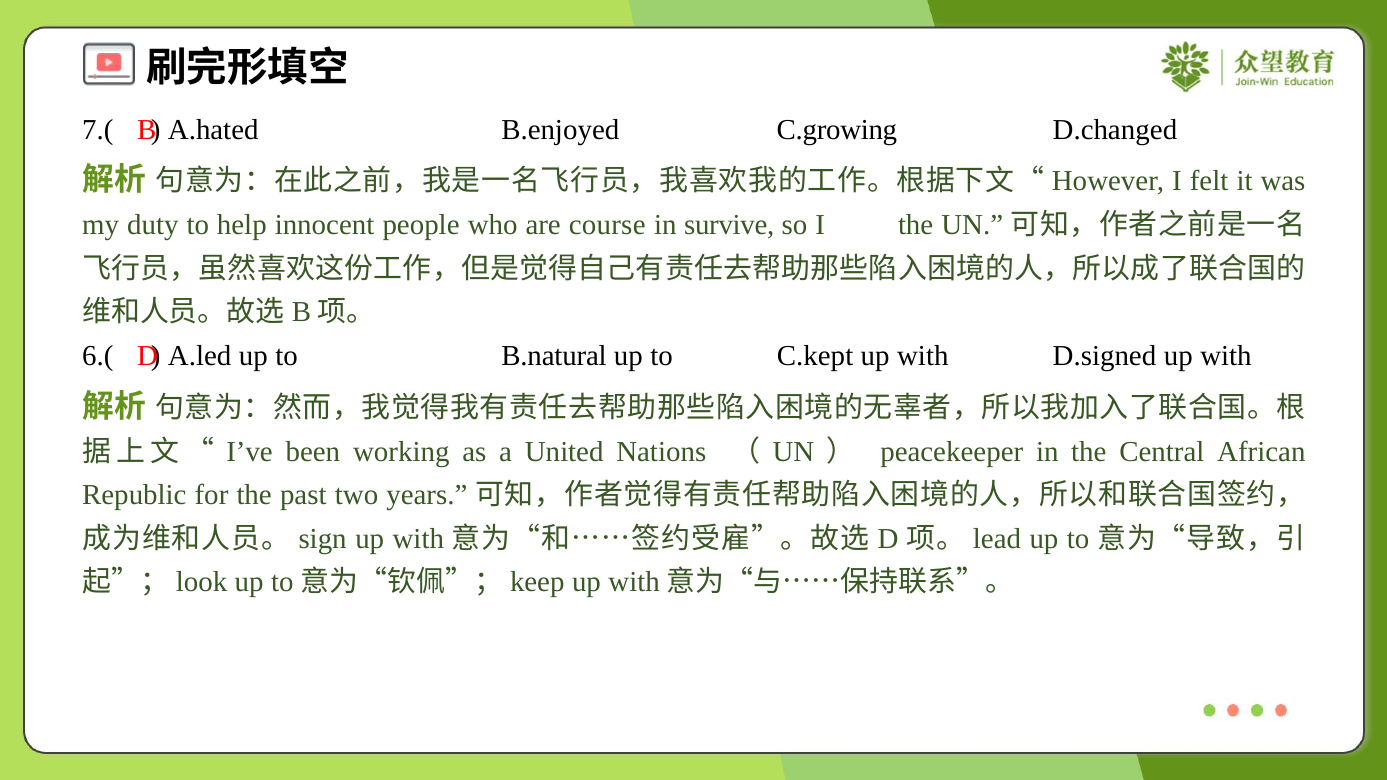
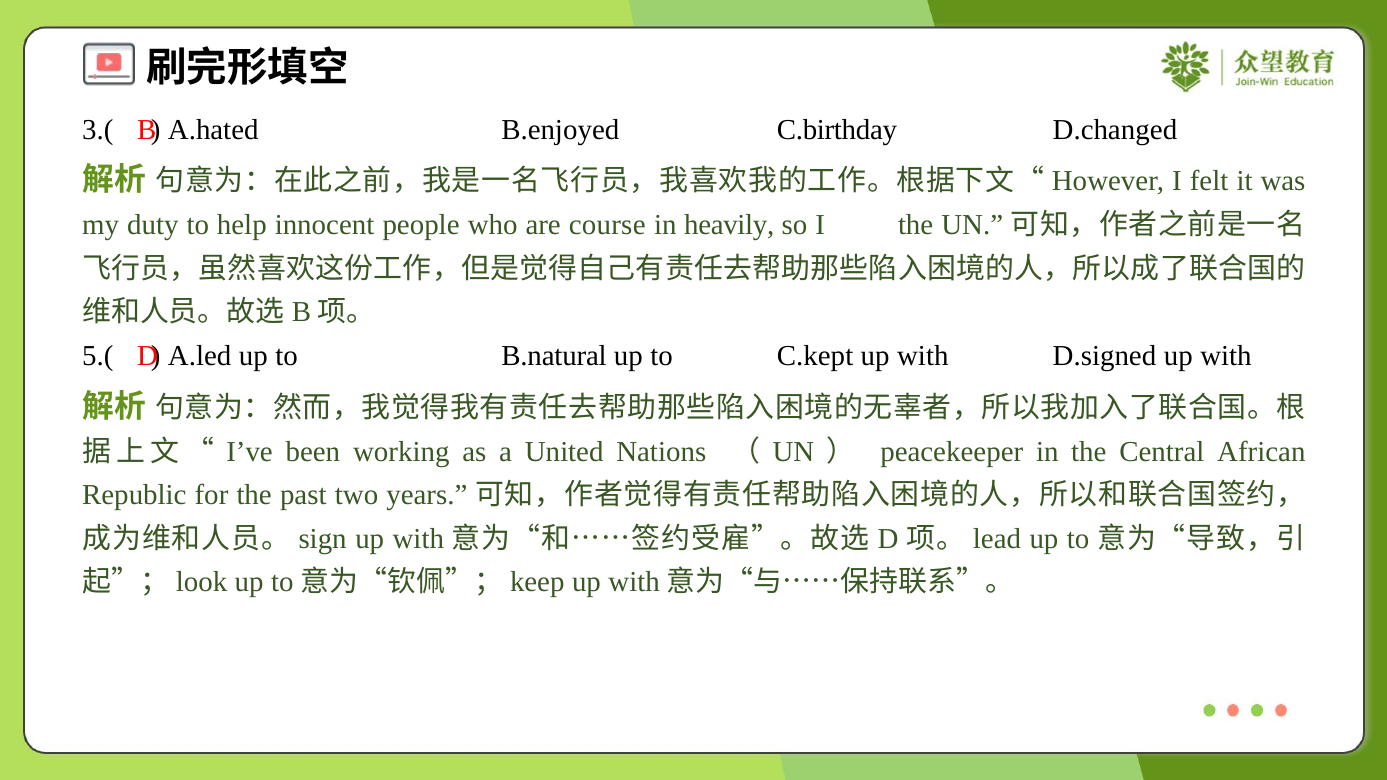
7.(: 7.( -> 3.( (98, 130)
C.growing: C.growing -> C.birthday (837, 130)
survive: survive -> heavily (729, 225)
6.(: 6.( -> 5.( (98, 356)
